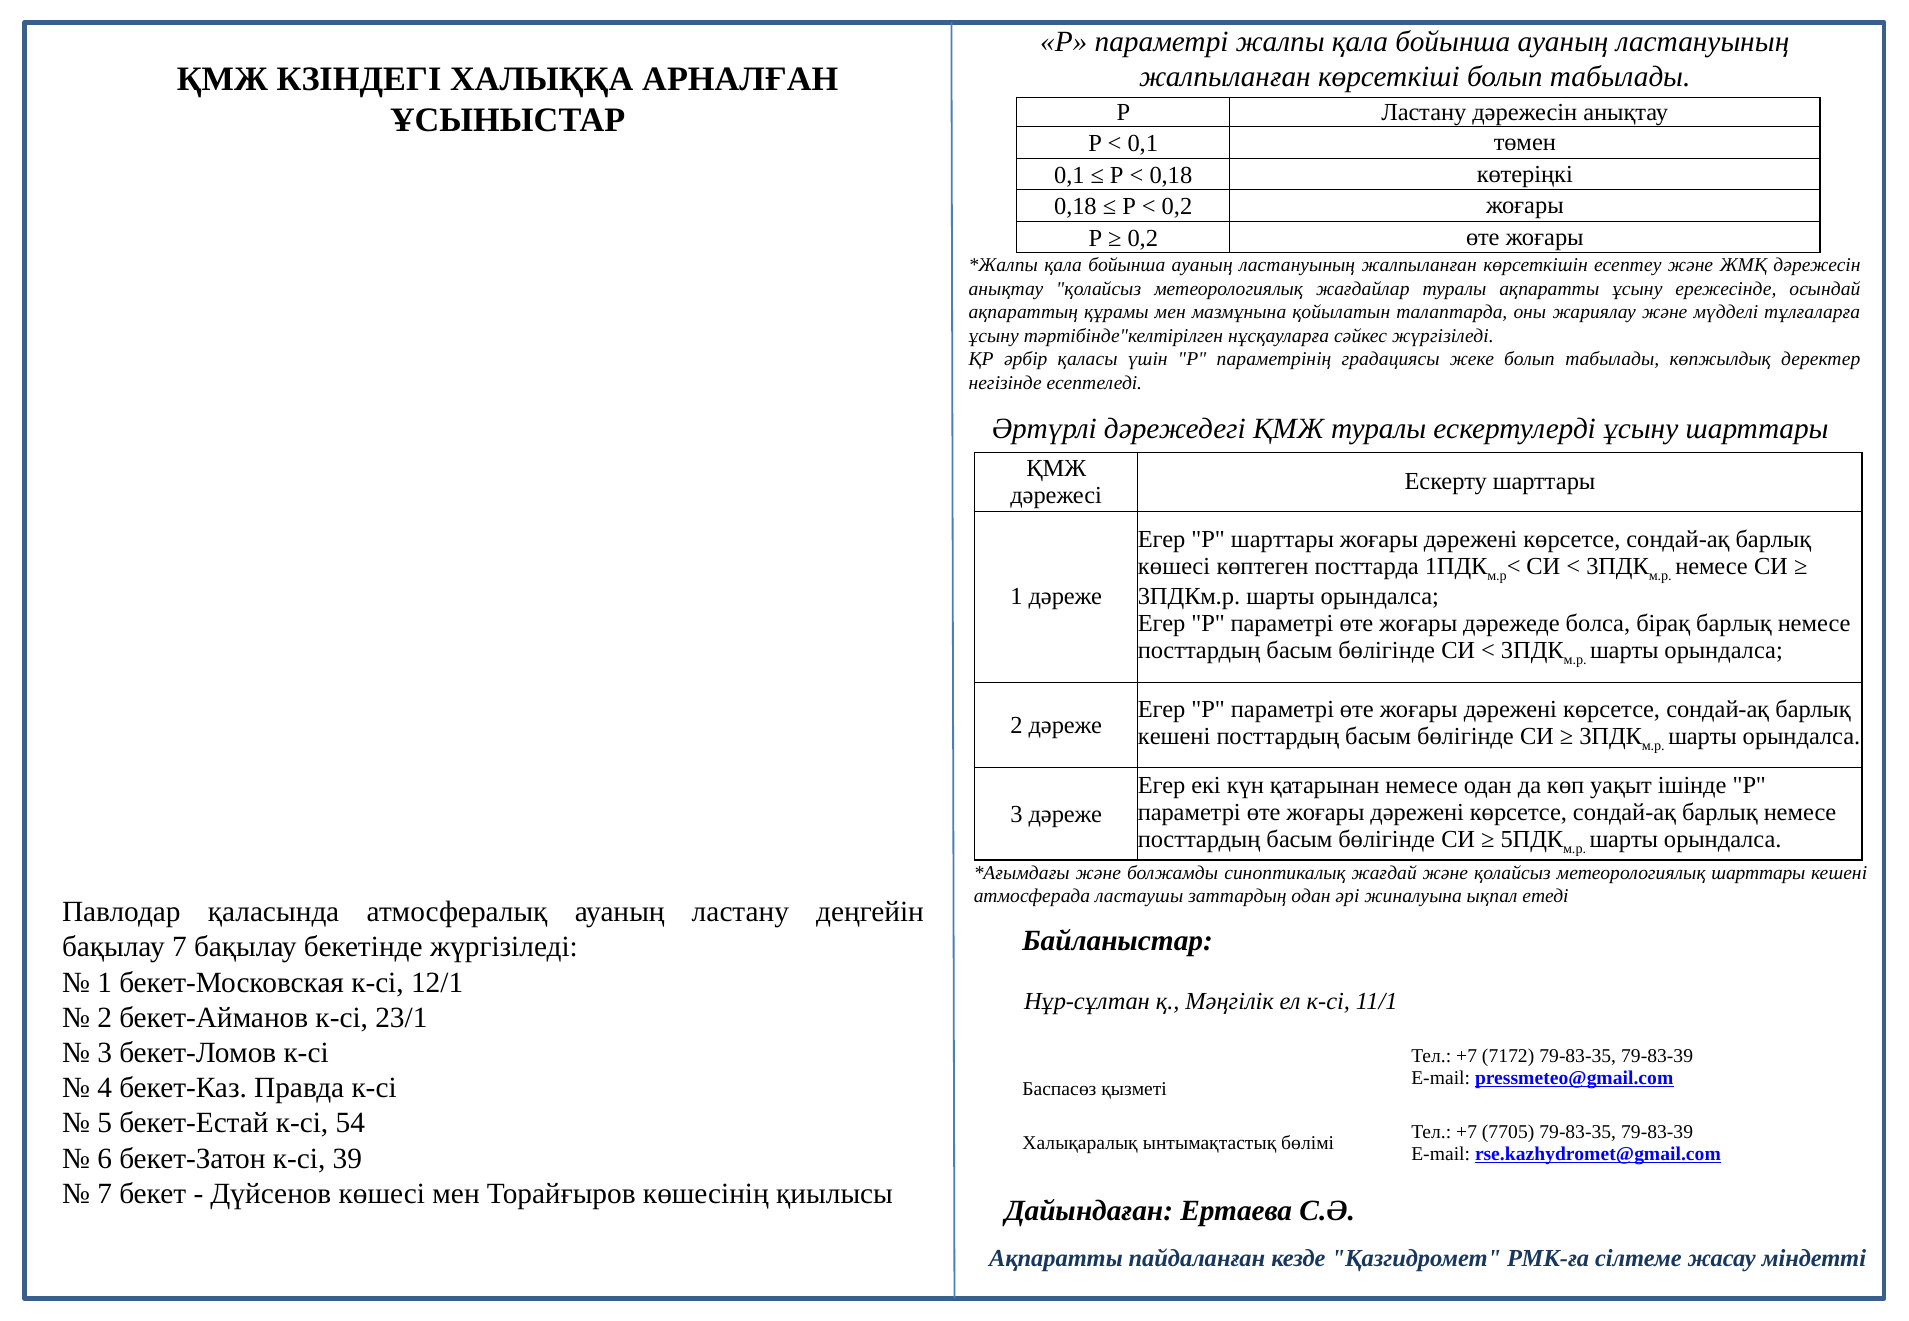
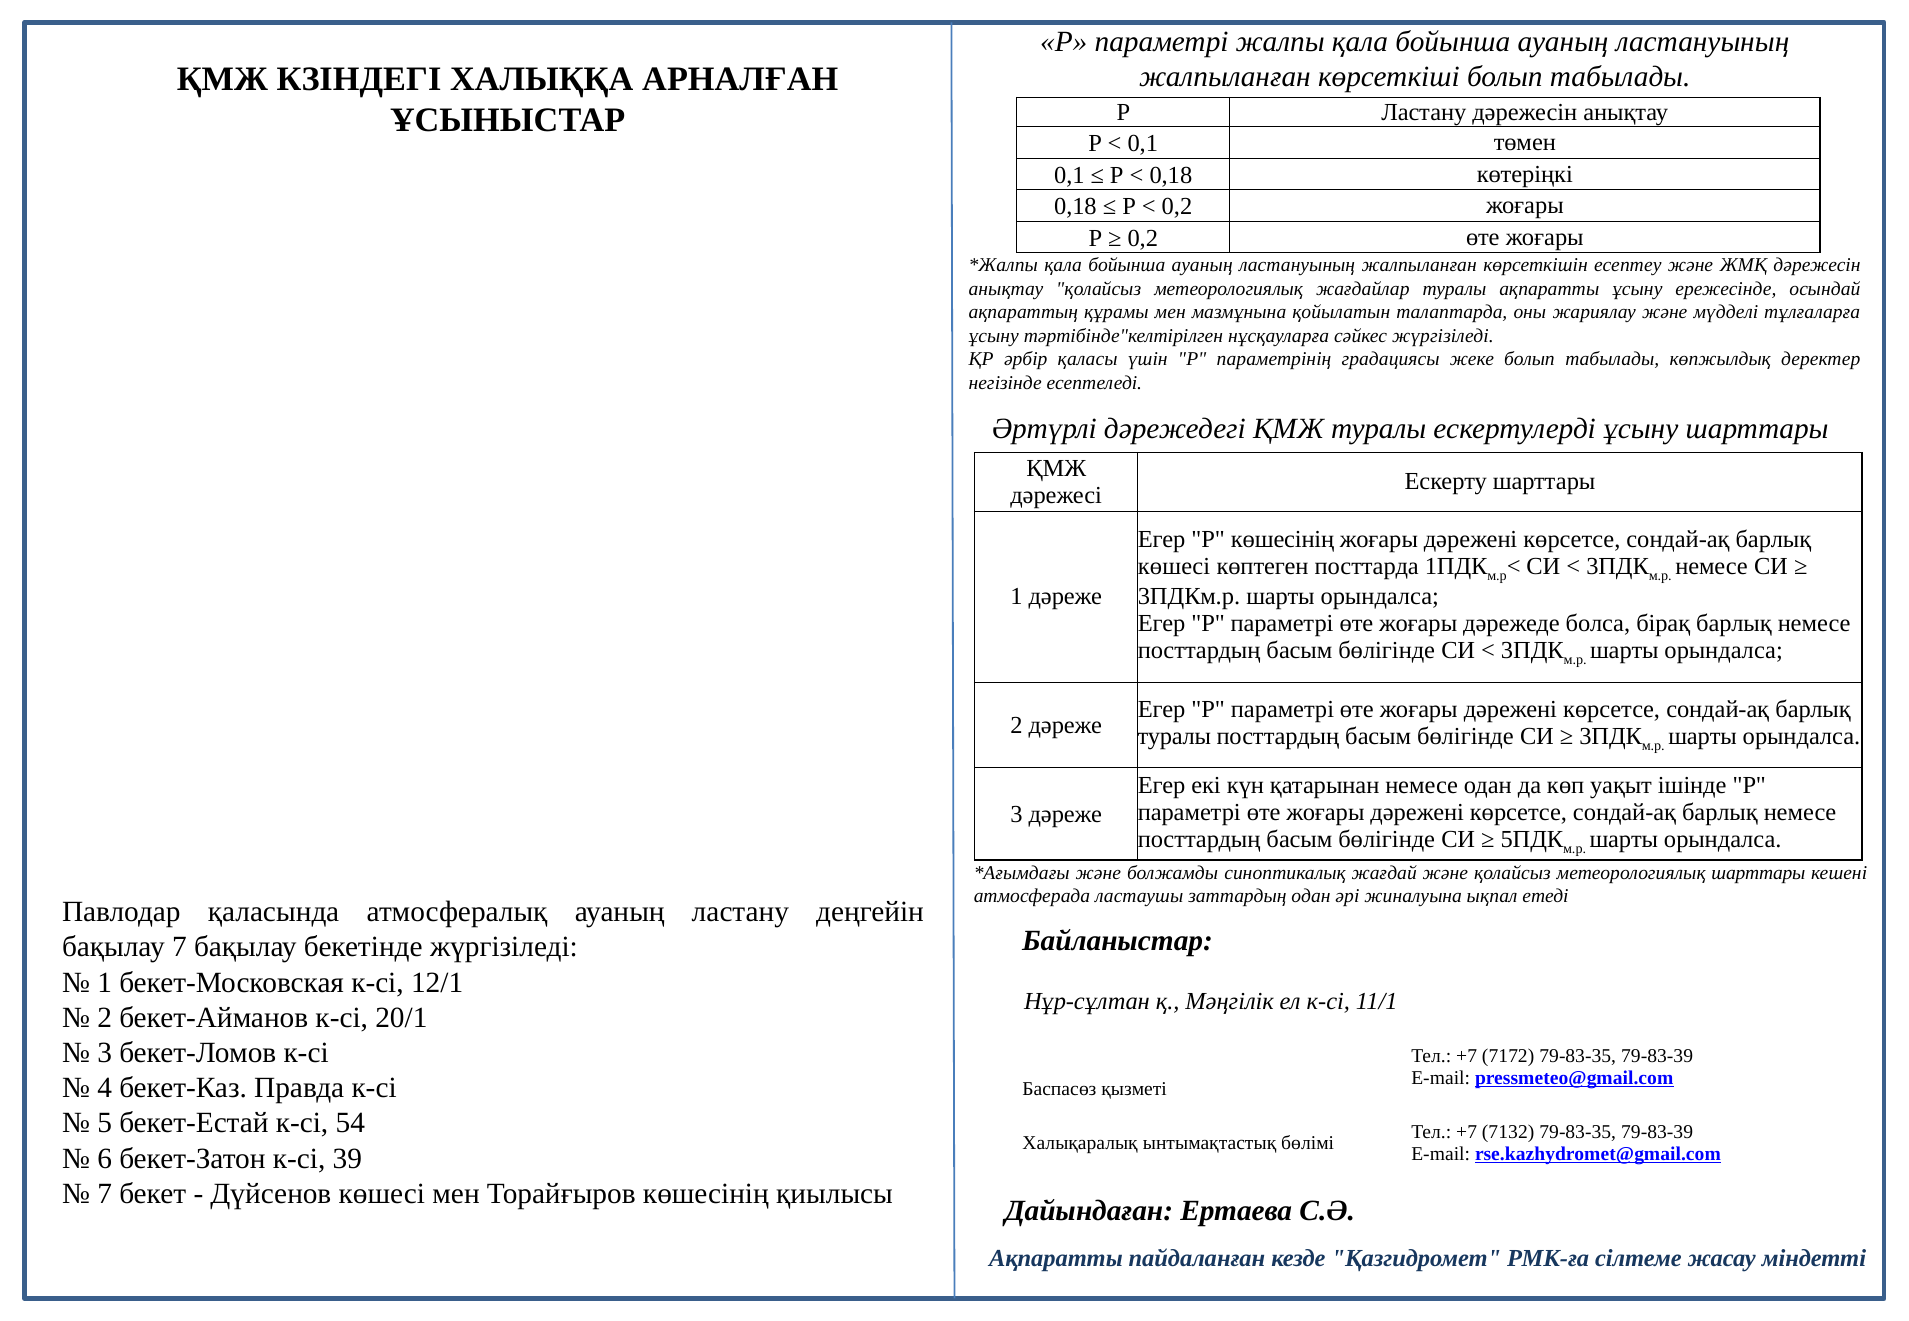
Р шарттары: шарттары -> көшесінің (1283, 539)
кешені: кешені -> туралы (1174, 737)
23/1: 23/1 -> 20/1 (401, 1018)
7705: 7705 -> 7132 (1508, 1133)
